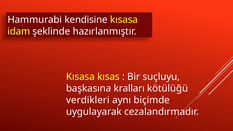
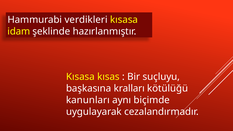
kendisine: kendisine -> verdikleri (86, 20)
verdikleri: verdikleri -> kanunları (88, 100)
